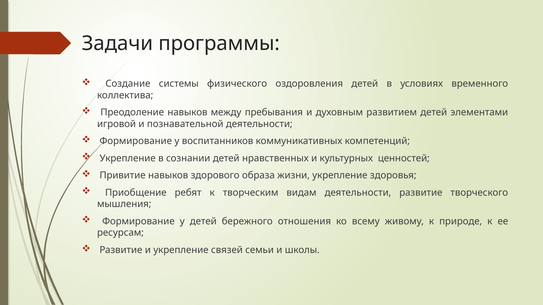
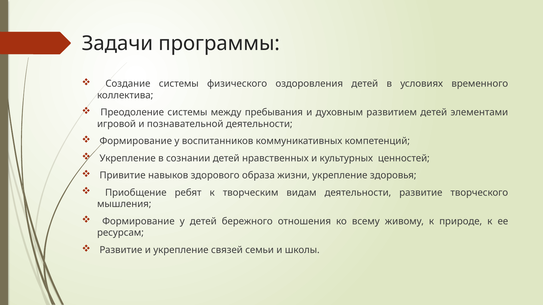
Преодоление навыков: навыков -> системы (187, 113)
